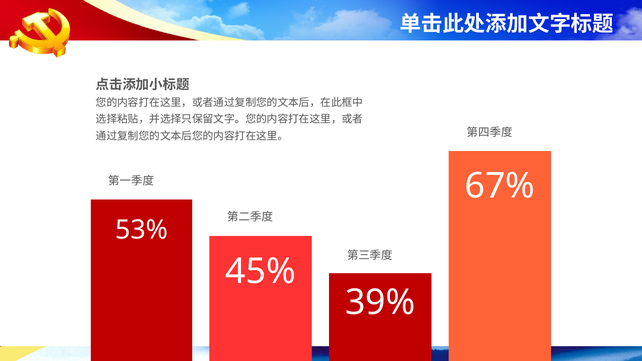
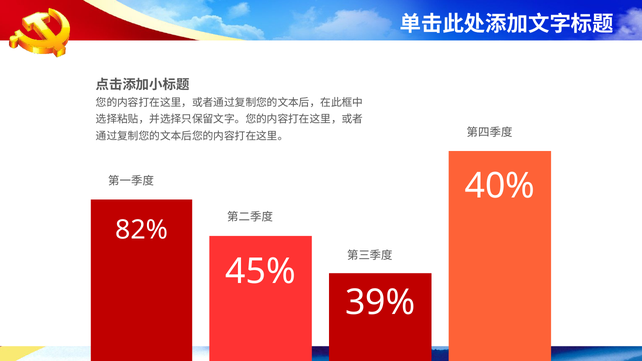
67%: 67% -> 40% (500, 186)
53%: 53% -> 82% (142, 230)
